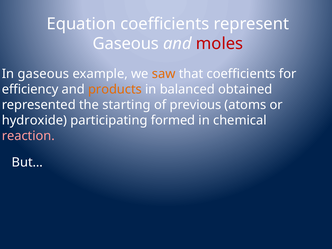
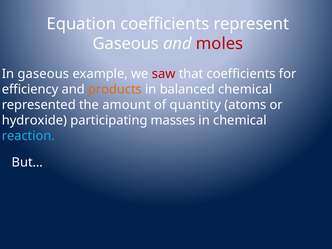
saw colour: orange -> red (164, 74)
balanced obtained: obtained -> chemical (245, 89)
starting: starting -> amount (126, 105)
previous: previous -> quantity (195, 105)
formed: formed -> masses (173, 120)
reaction colour: pink -> light blue (28, 136)
